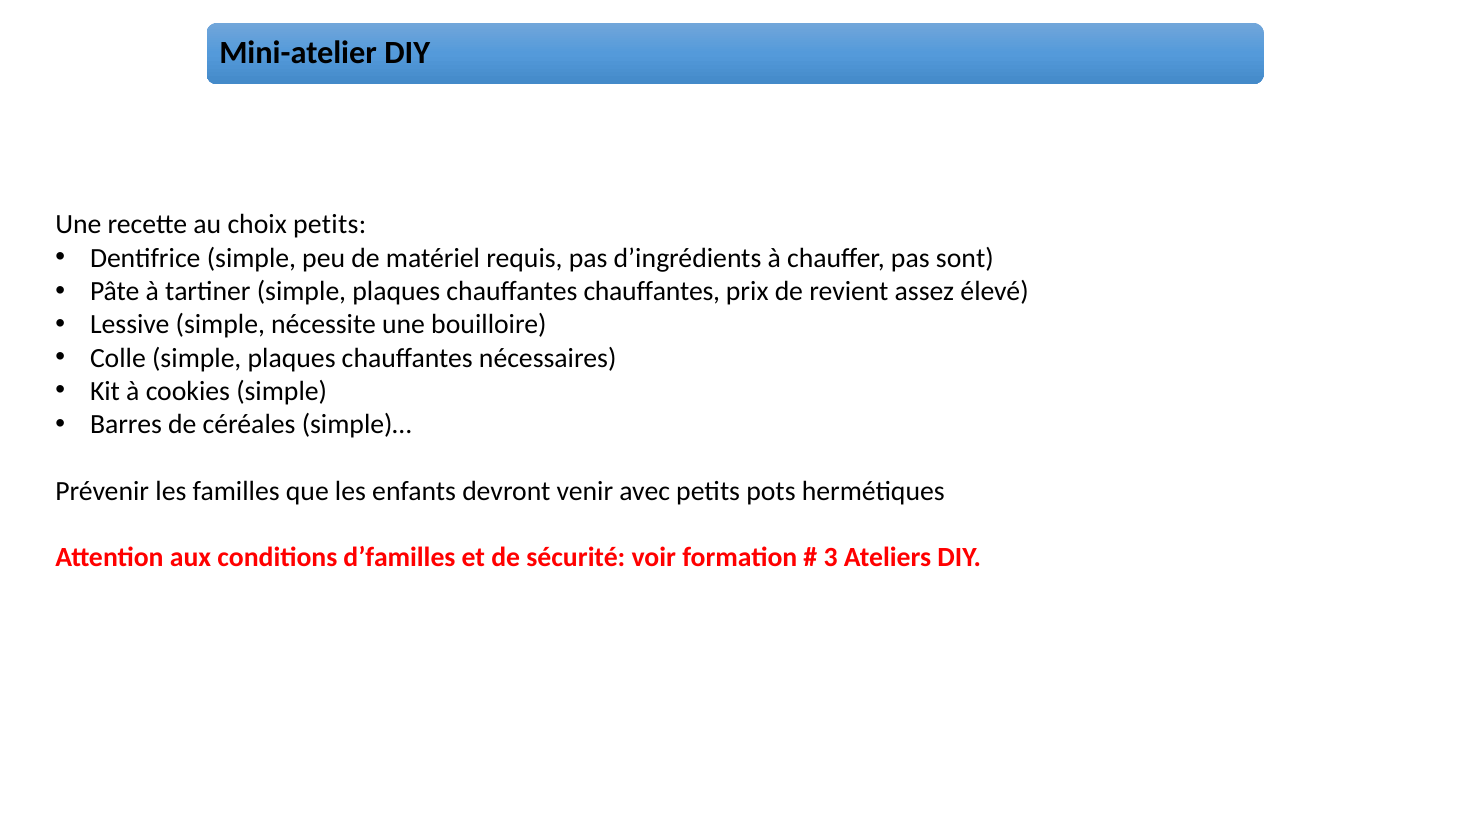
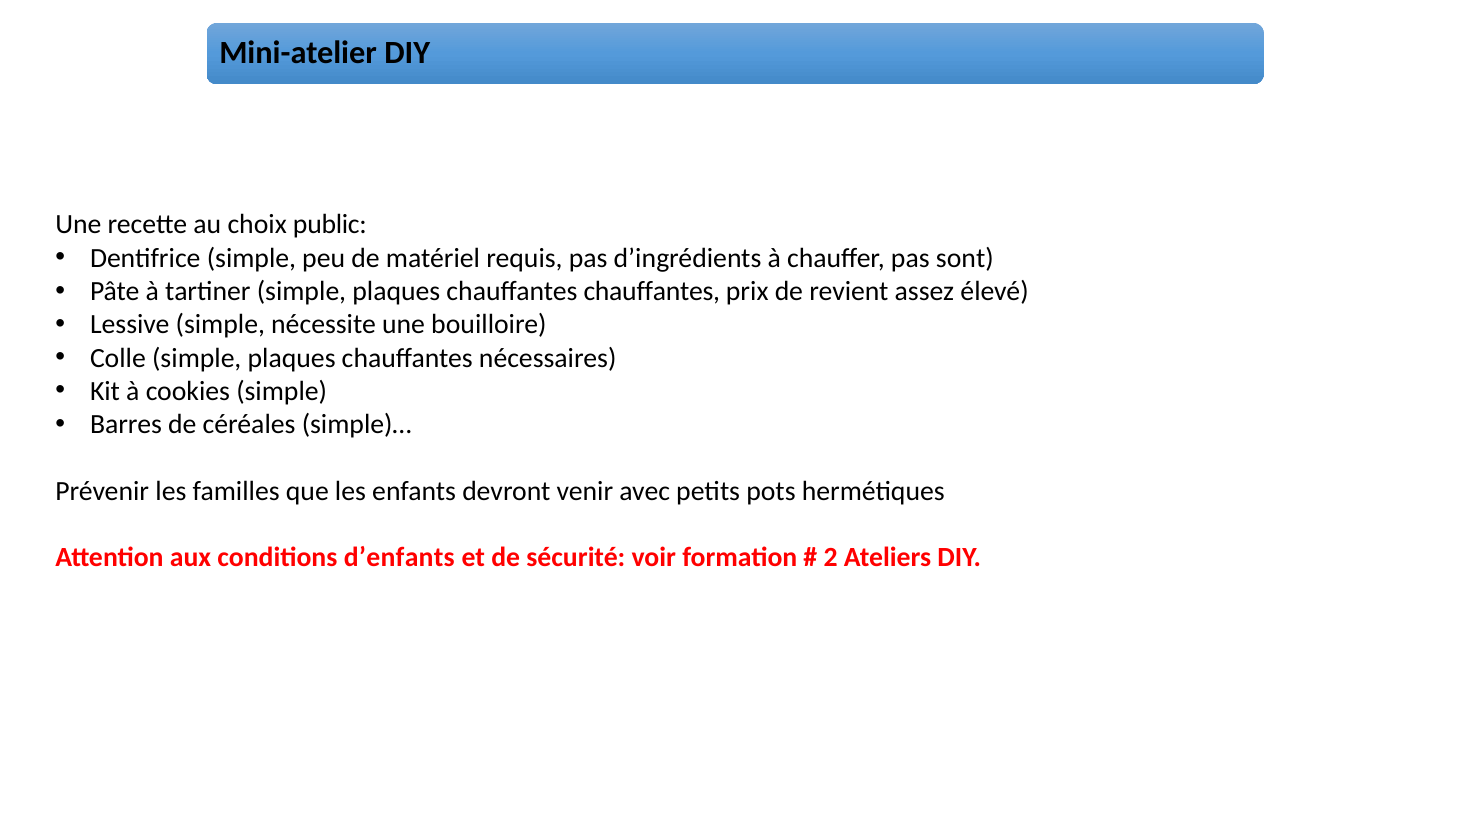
choix petits: petits -> public (330, 225)
d’familles: d’familles -> d’enfants (399, 558)
3: 3 -> 2 (831, 558)
